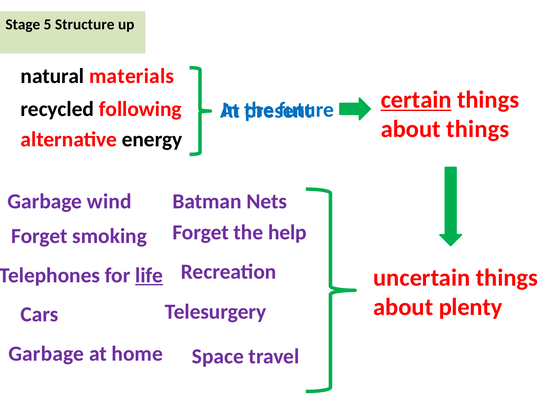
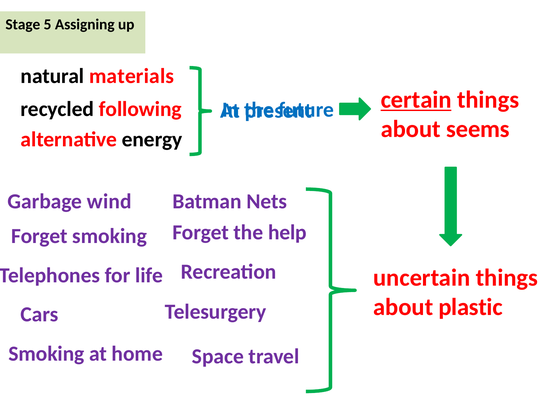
Structure: Structure -> Assigning (85, 24)
about things: things -> seems (478, 129)
life underline: present -> none (149, 276)
plenty: plenty -> plastic (470, 307)
Garbage: Garbage -> Smoking (46, 354)
